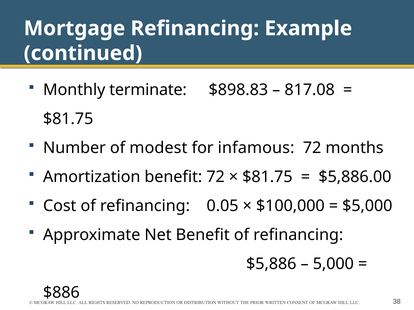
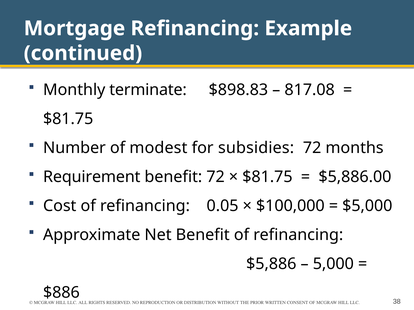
infamous: infamous -> subsidies (256, 148)
Amortization: Amortization -> Requirement (92, 177)
